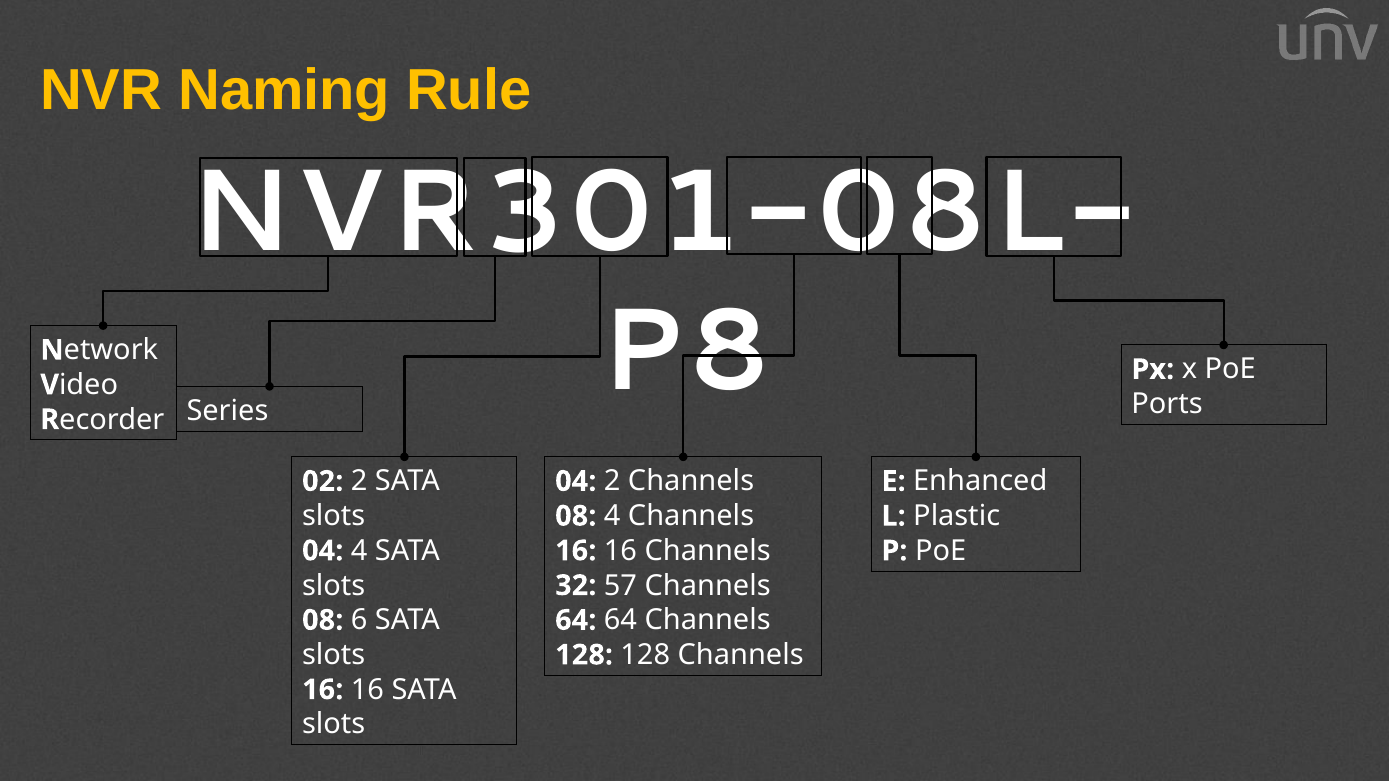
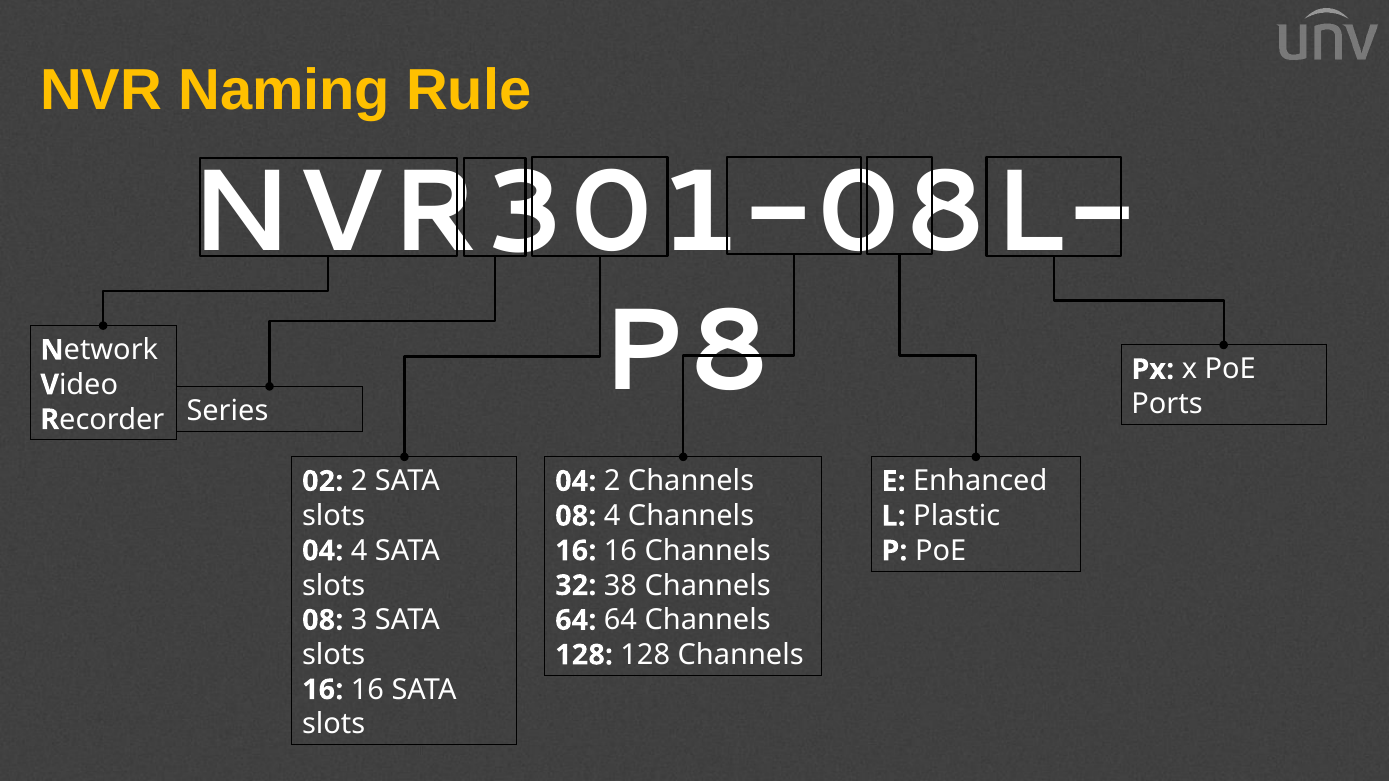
57: 57 -> 38 (621, 586)
6: 6 -> 3 (359, 620)
